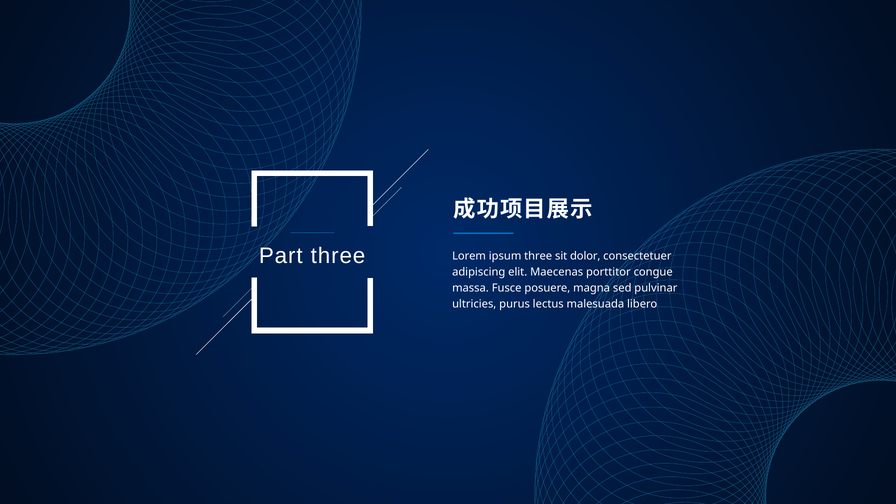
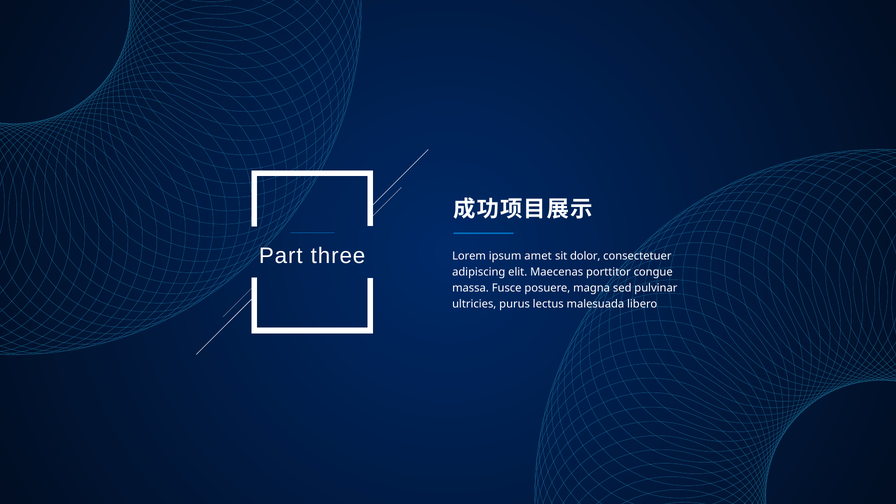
ipsum three: three -> amet (538, 256)
